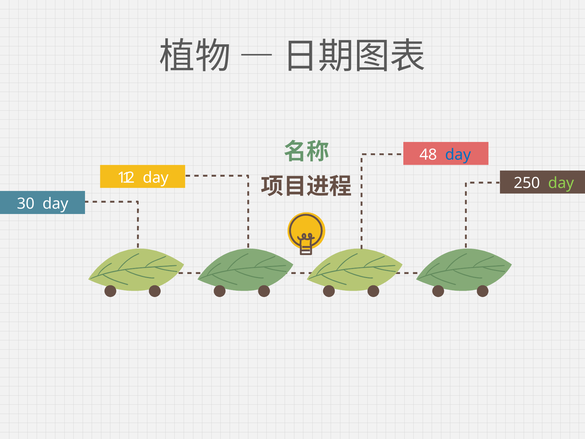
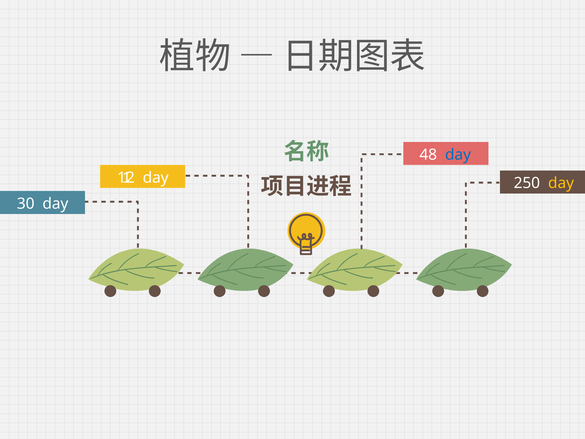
day colour: light green -> yellow (561, 183)
